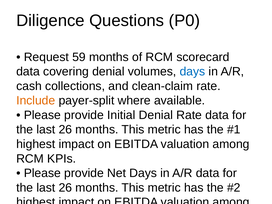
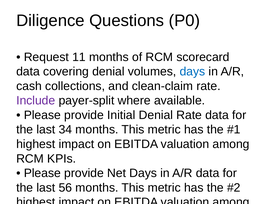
59: 59 -> 11 (79, 57)
Include colour: orange -> purple (36, 101)
26: 26 -> 34 (65, 130)
26: 26 -> 56 (65, 188)
